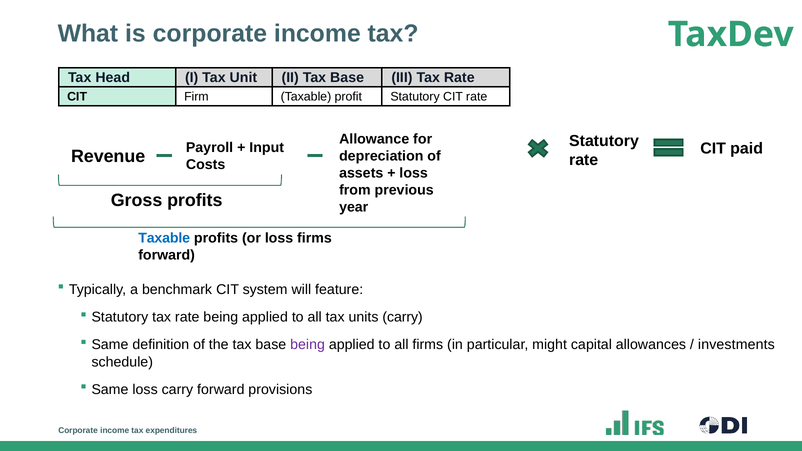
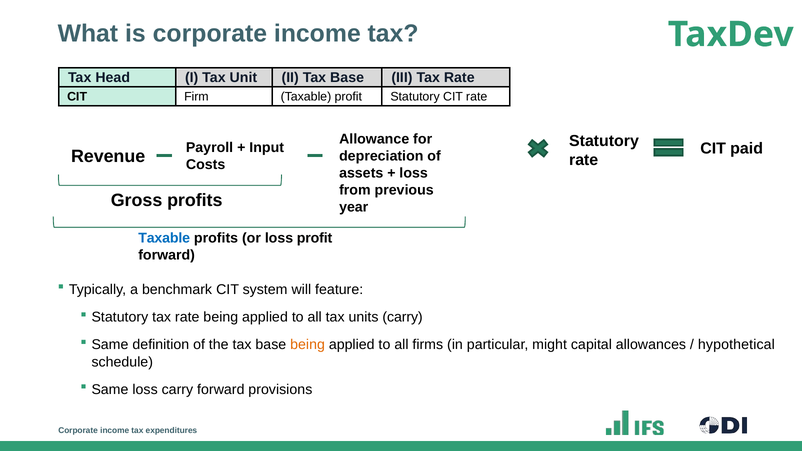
loss firms: firms -> profit (315, 238)
being colour: purple -> orange (308, 345)
investments: investments -> hypothetical (736, 345)
